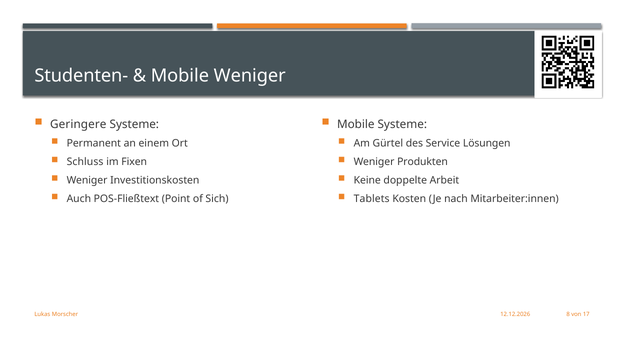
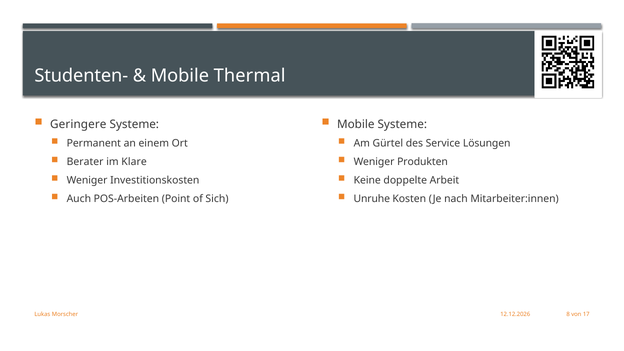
Mobile Weniger: Weniger -> Thermal (250, 76)
Schluss: Schluss -> Berater (85, 162)
Fixen: Fixen -> Klare (134, 162)
POS-Fließtext: POS-Fließtext -> POS-Arbeiten (126, 199)
Tablets: Tablets -> Unruhe (372, 199)
